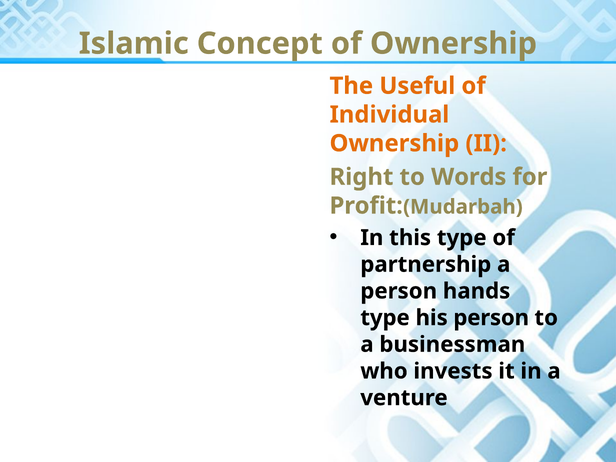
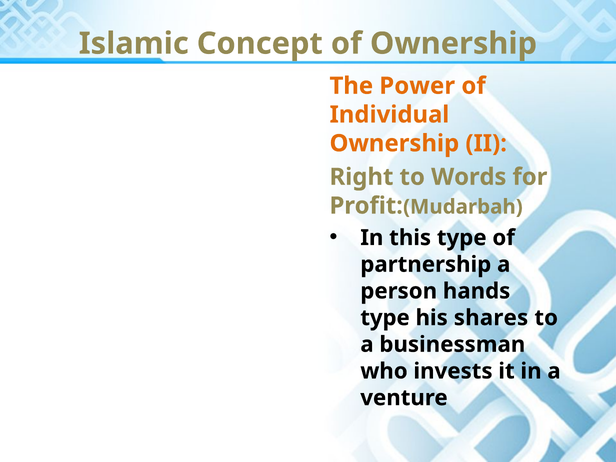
Useful: Useful -> Power (417, 86)
his person: person -> shares (491, 318)
